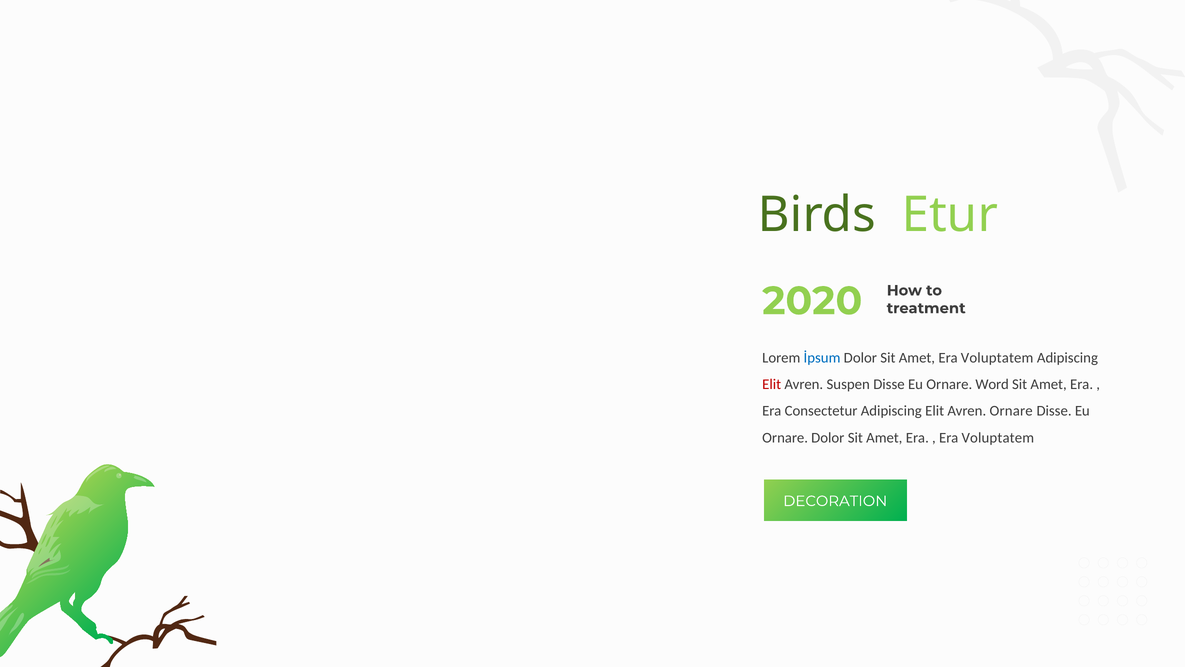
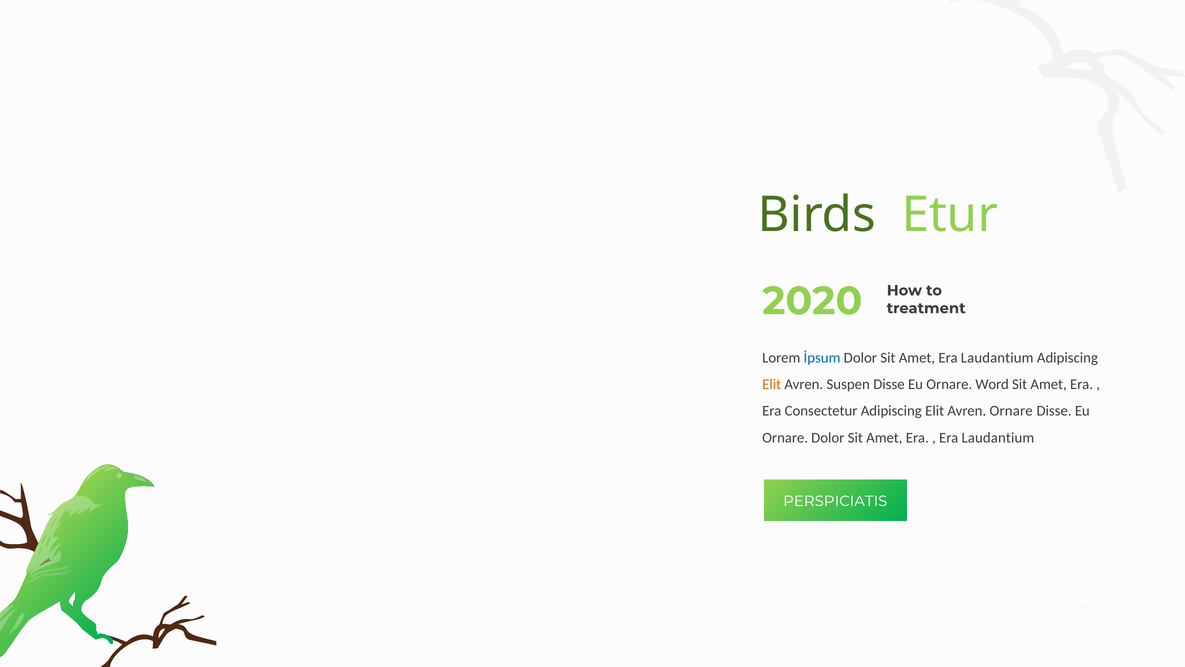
Amet Era Voluptatem: Voluptatem -> Laudantium (997, 358)
Elit colour: red -> orange (772, 384)
Voluptatem: Voluptatem -> Laudantium (998, 437)
DECORATION: DECORATION -> PERSPICIATIS (835, 501)
